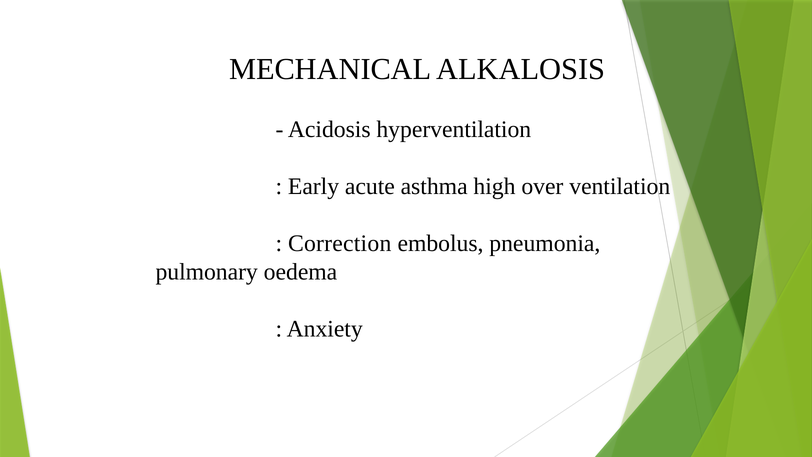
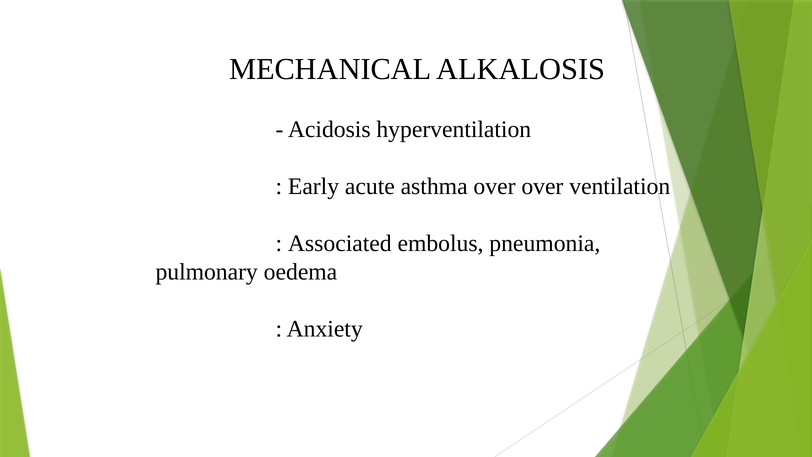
asthma high: high -> over (495, 186)
Correction: Correction -> Associated (340, 243)
